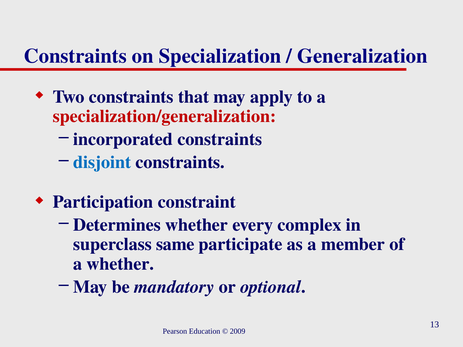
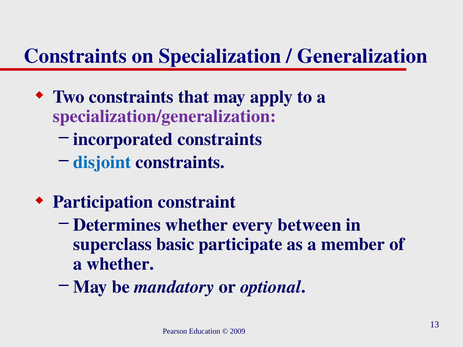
specialization/generalization colour: red -> purple (164, 116)
complex: complex -> between (310, 225)
same: same -> basic (175, 245)
